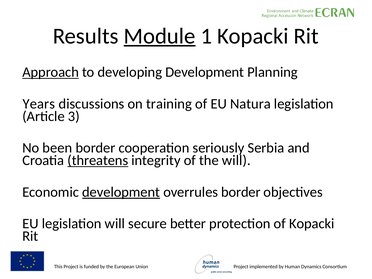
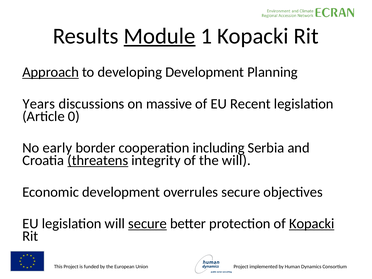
training: training -> massive (169, 104)
Natura: Natura -> Recent (250, 104)
3: 3 -> 0 (74, 116)
been: been -> early (57, 148)
seriously: seriously -> including (219, 148)
development underline: present -> none (121, 192)
overrules border: border -> secure (241, 192)
secure underline: none -> present (148, 224)
Kopacki underline: none -> present (312, 224)
